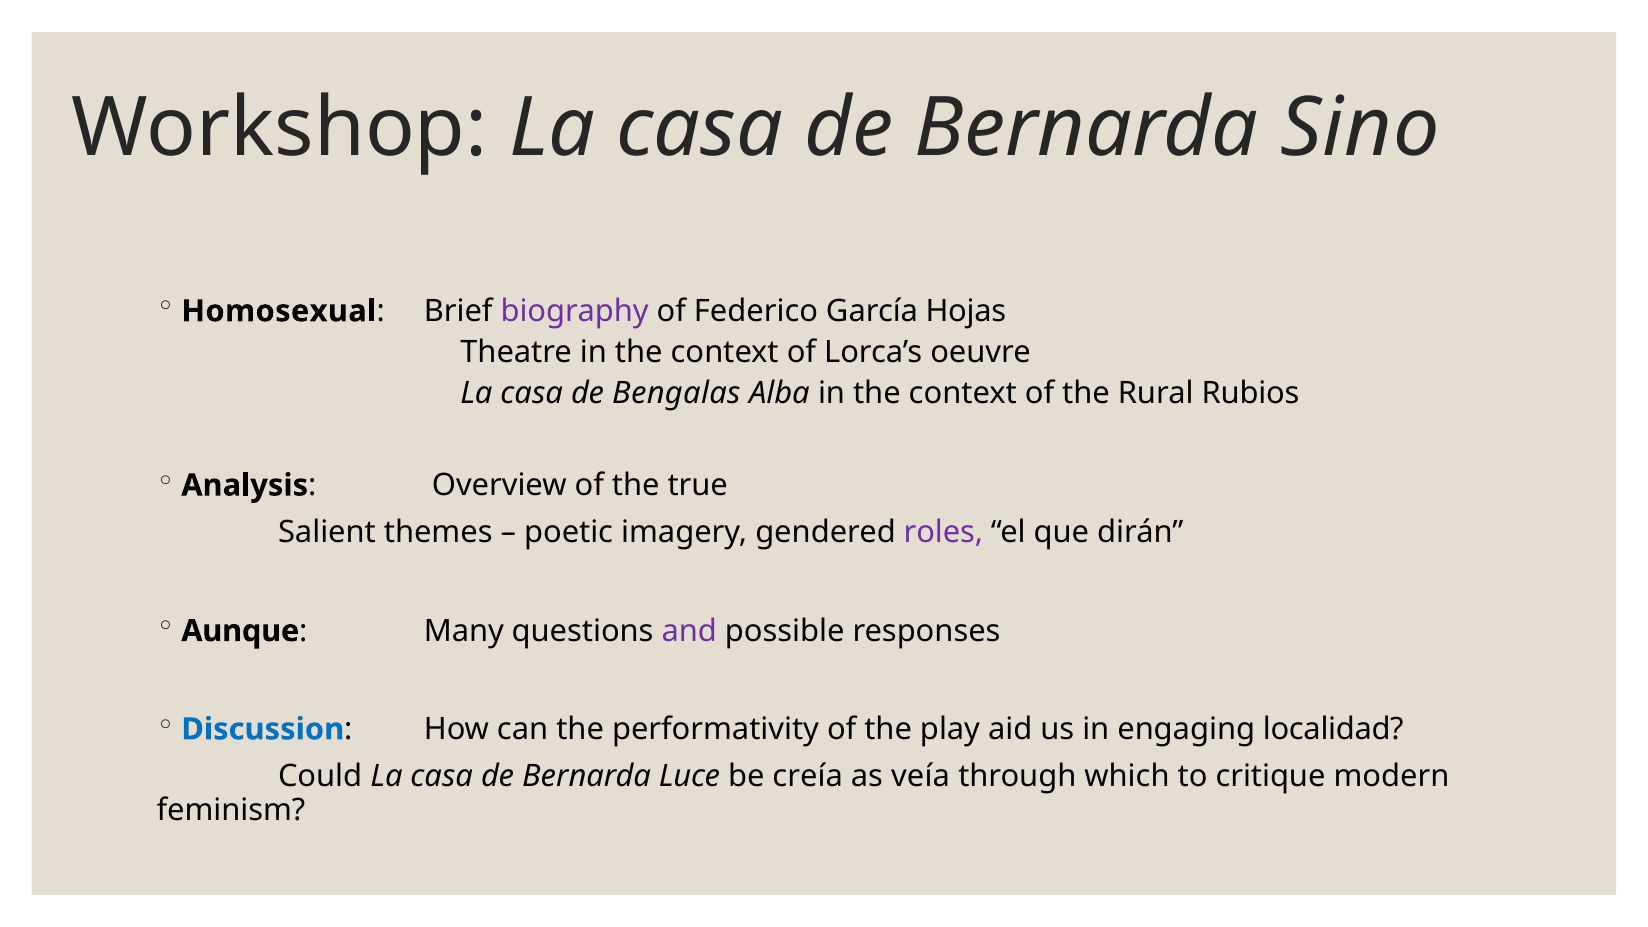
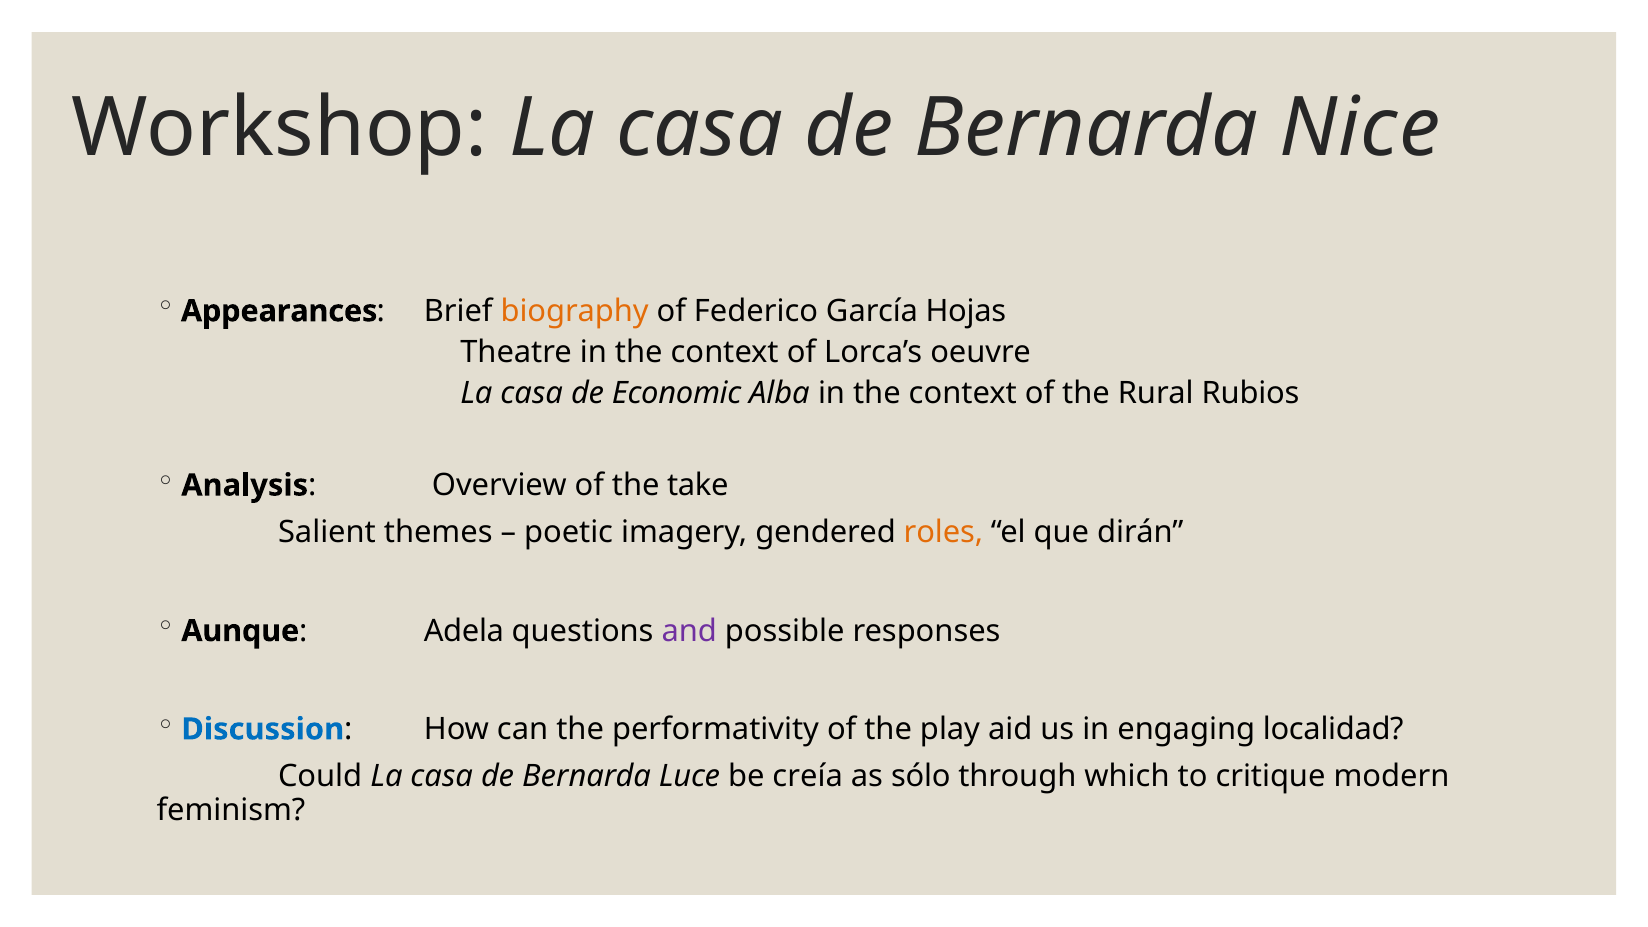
Sino: Sino -> Nice (1360, 129)
Homosexual: Homosexual -> Appearances (279, 311)
biography colour: purple -> orange (575, 311)
Bengalas: Bengalas -> Economic (677, 393)
true: true -> take (698, 485)
roles colour: purple -> orange (943, 533)
Many: Many -> Adela (464, 631)
veía: veía -> sólo (921, 777)
